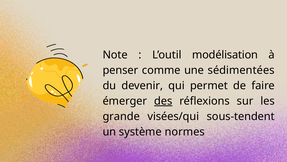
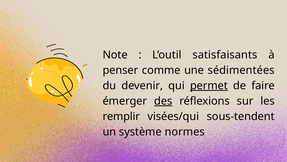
modélisation: modélisation -> satisfaisants (225, 55)
permet underline: none -> present (209, 85)
grande: grande -> remplir (121, 116)
